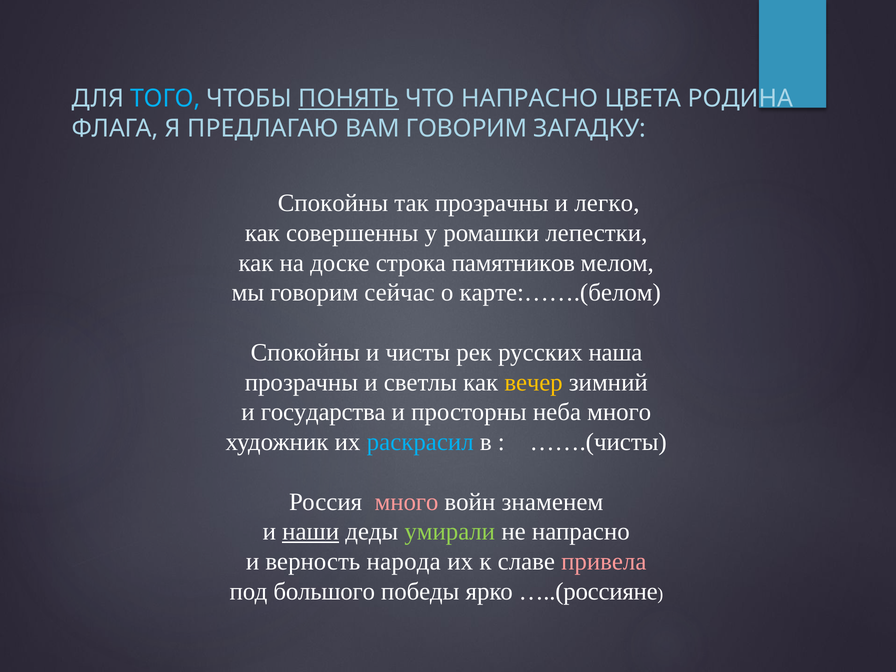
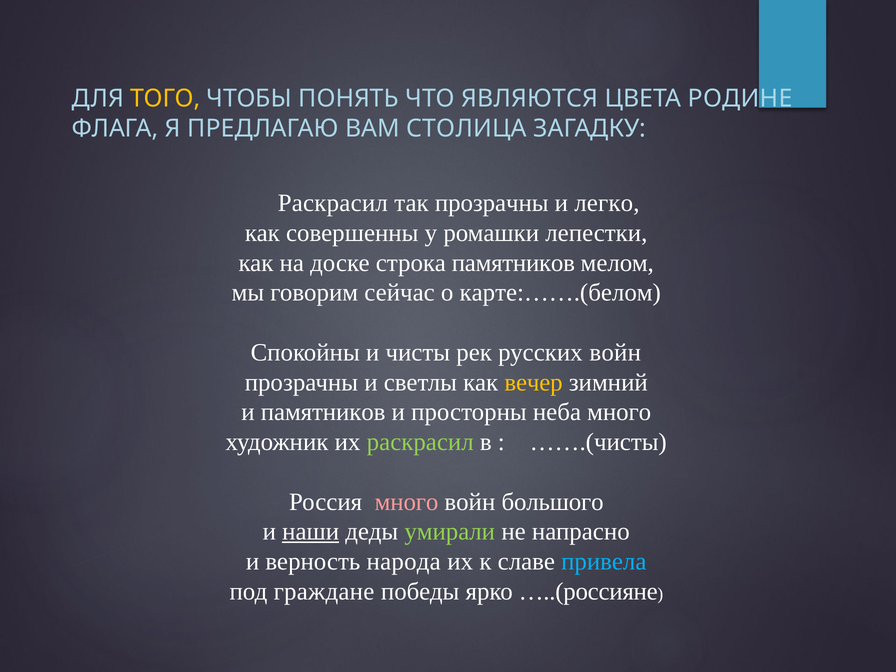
ТОГО colour: light blue -> yellow (165, 98)
ПОНЯТЬ underline: present -> none (349, 98)
ЧТО НАПРАСНО: НАПРАСНО -> ЯВЛЯЮТСЯ (530, 98)
РОДИНА: РОДИНА -> РОДИНЕ (740, 98)
ВАМ ГОВОРИМ: ГОВОРИМ -> СТОЛИЦА (466, 128)
Спокойны: Спокойны -> Раскрасил (333, 203)
русских наша: наша -> войн (615, 353)
и государства: государства -> памятников (323, 412)
раскрасил colour: light blue -> light green (420, 442)
знаменем: знаменем -> большого (553, 502)
привела colour: pink -> light blue (604, 562)
большого: большого -> граждане (324, 592)
